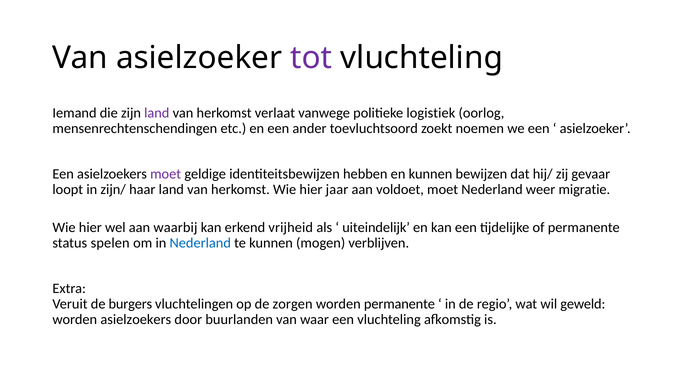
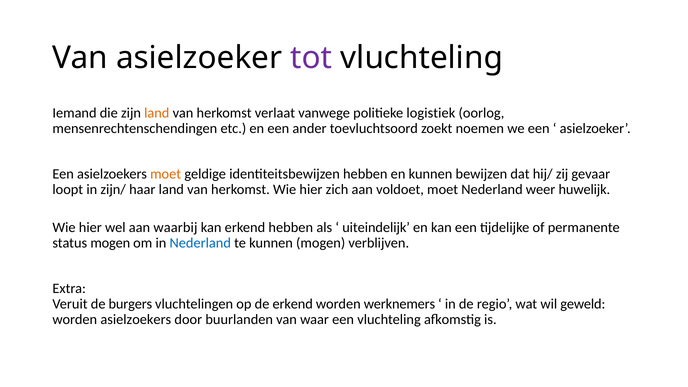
land colour: purple -> orange (157, 113)
moet colour: purple -> orange (166, 174)
jaar: jaar -> zich (337, 190)
migratie: migratie -> huwelijk (584, 190)
erkend vrijheid: vrijheid -> hebben (291, 228)
status spelen: spelen -> mogen (110, 243)
de zorgen: zorgen -> erkend (293, 304)
worden permanente: permanente -> werknemers (399, 304)
